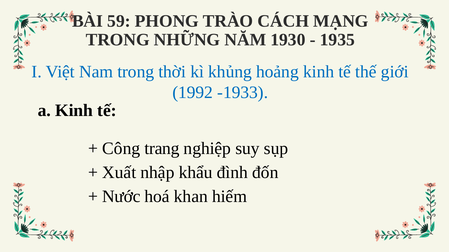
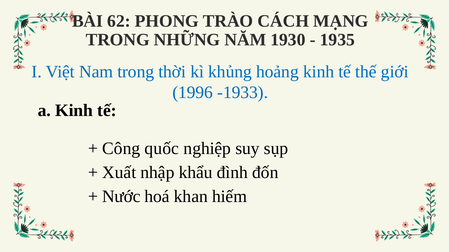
59: 59 -> 62 (119, 21)
1992: 1992 -> 1996 (193, 93)
trang: trang -> quốc (162, 149)
